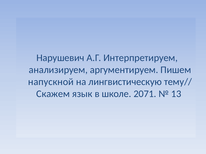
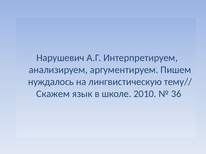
напускной: напускной -> нуждалось (51, 82)
2071: 2071 -> 2010 (145, 94)
13: 13 -> 36 (176, 94)
